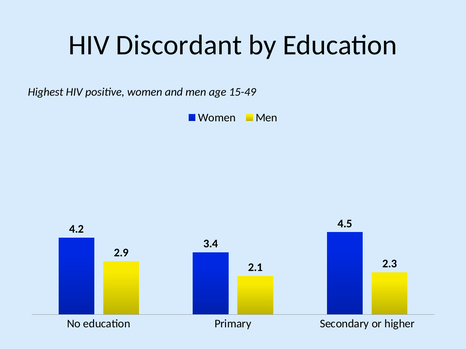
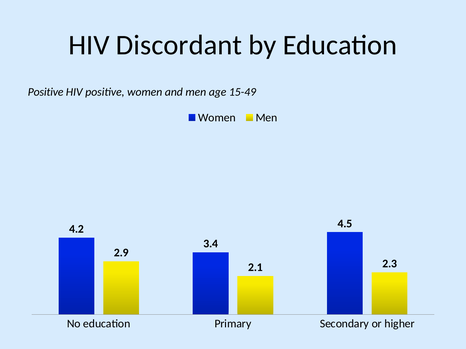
Highest: Highest -> Positive (46, 92)
